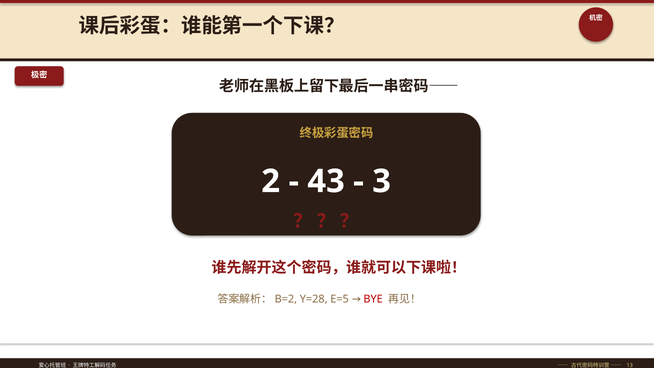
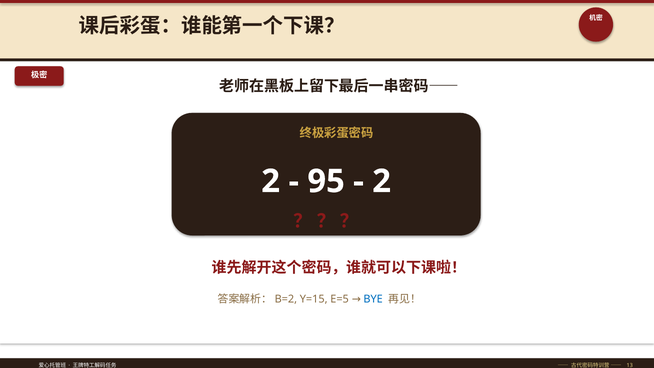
43: 43 -> 95 (326, 181)
3: 3 -> 2 (382, 181)
Y=28: Y=28 -> Y=15 (314, 299)
BYE colour: red -> blue (373, 299)
